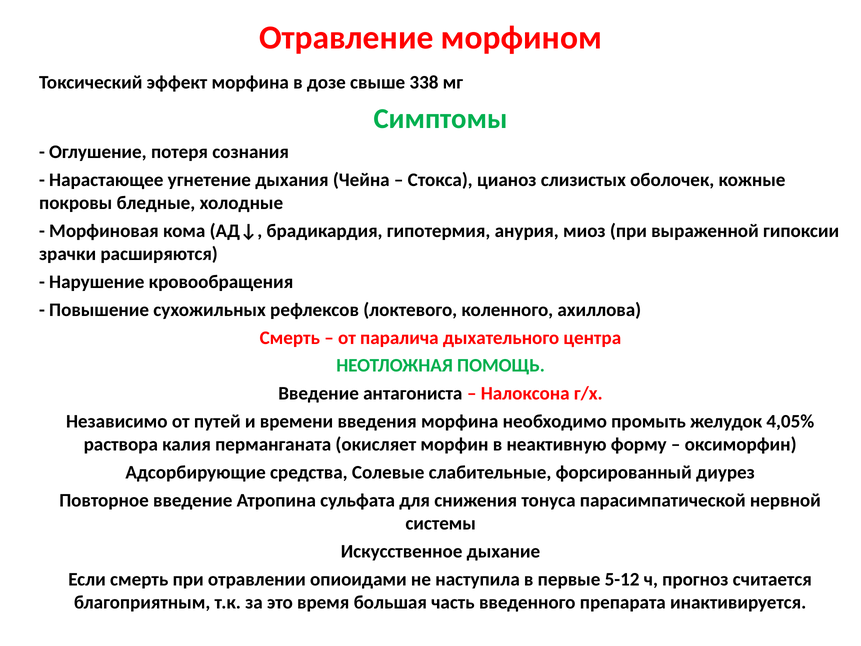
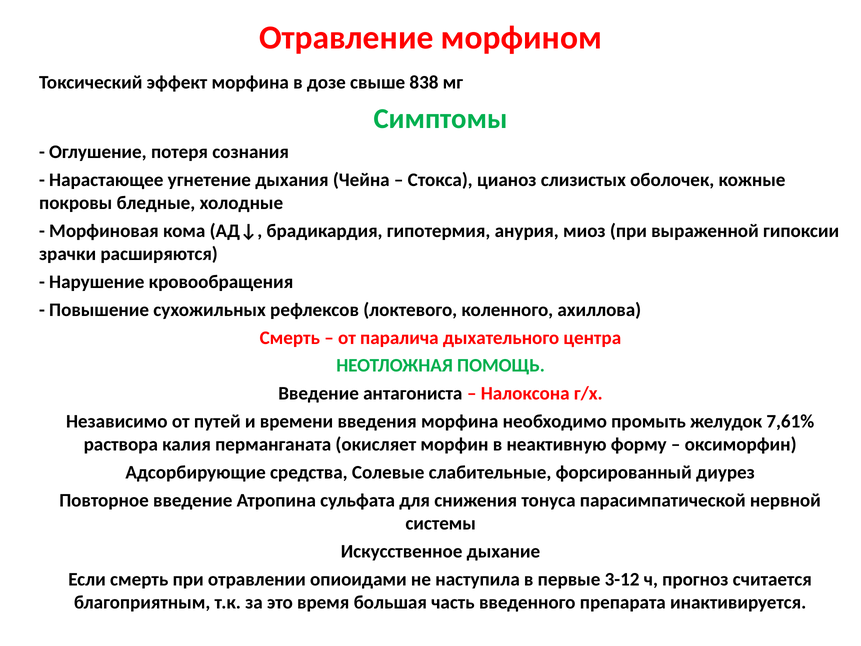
338: 338 -> 838 (424, 82)
4,05%: 4,05% -> 7,61% (790, 421)
5-12: 5-12 -> 3-12 (622, 579)
